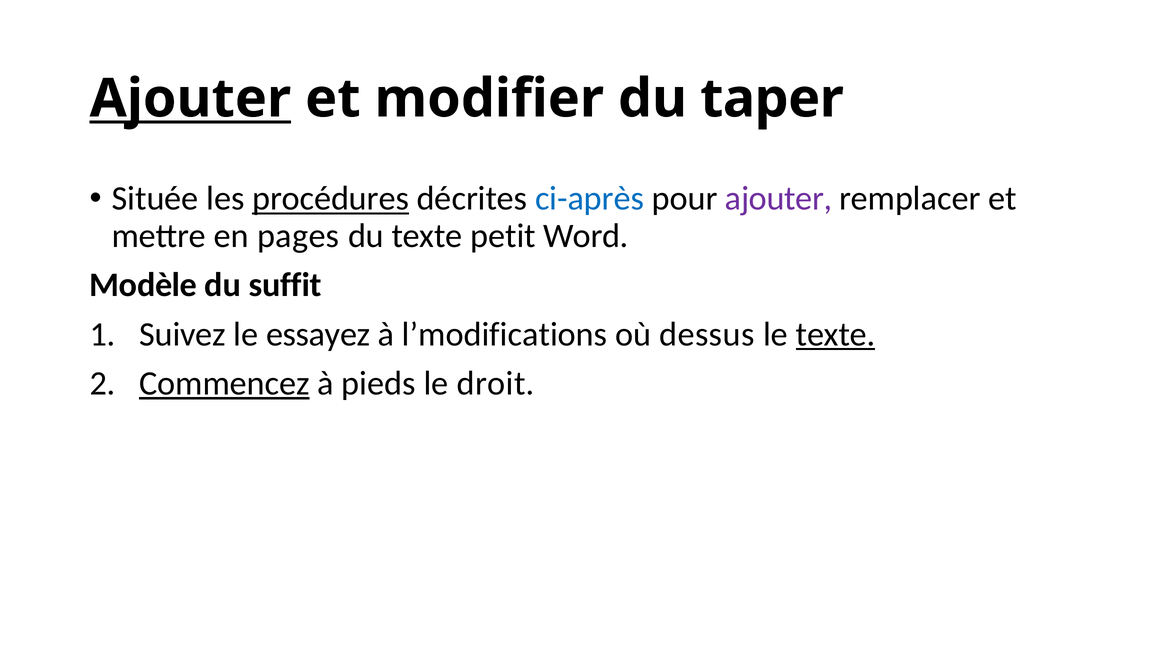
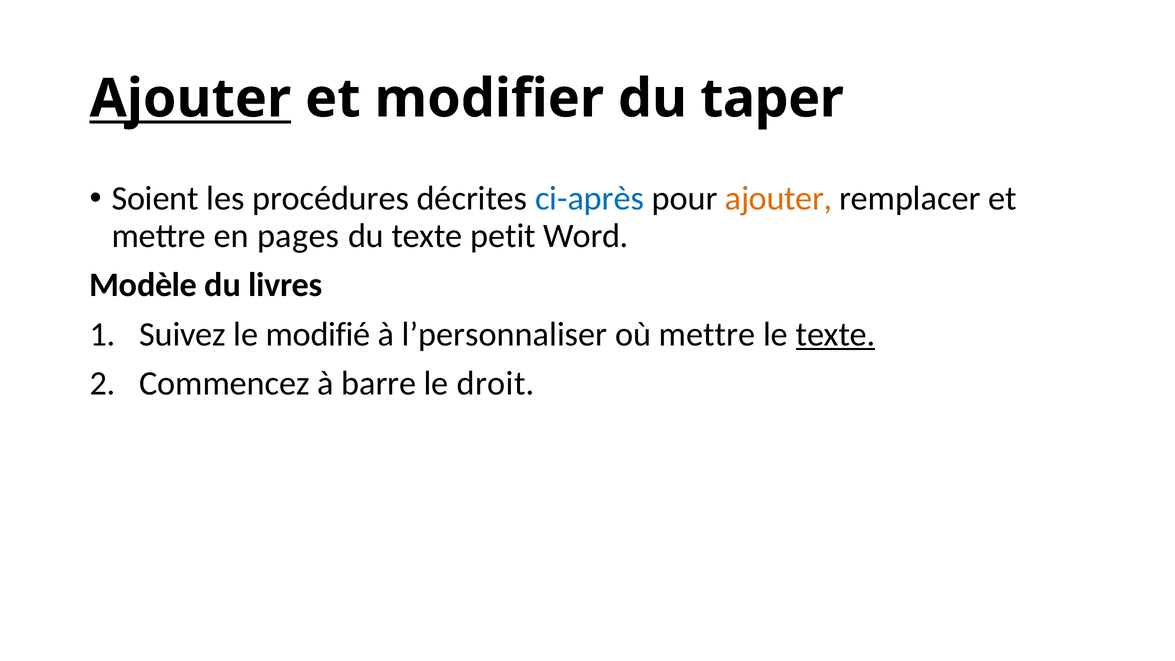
Située: Située -> Soient (155, 199)
procédures underline: present -> none (331, 199)
ajouter colour: purple -> orange (779, 199)
suffit: suffit -> livres (285, 285)
essayez: essayez -> modifié (318, 334)
l’modifications: l’modifications -> l’personnaliser (505, 334)
où dessus: dessus -> mettre (707, 334)
Commencez underline: present -> none (224, 383)
pieds: pieds -> barre (379, 383)
